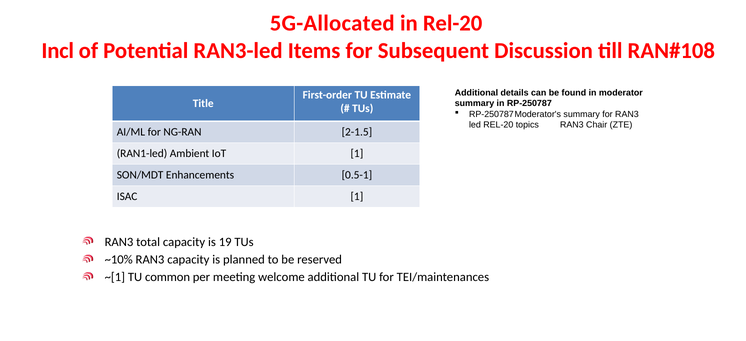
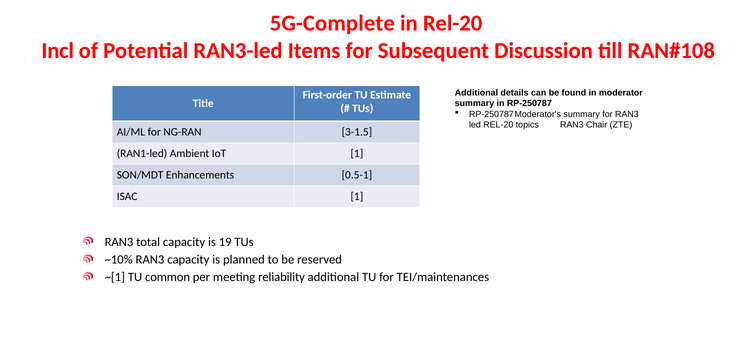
5G-Allocated: 5G-Allocated -> 5G-Complete (332, 23)
2-1.5: 2-1.5 -> 3-1.5 (357, 132)
welcome: welcome -> reliability (282, 277)
